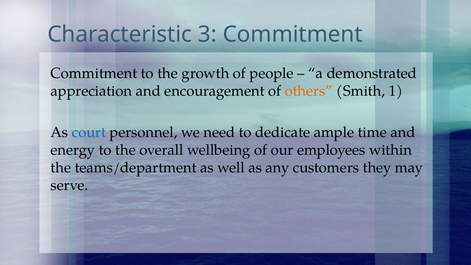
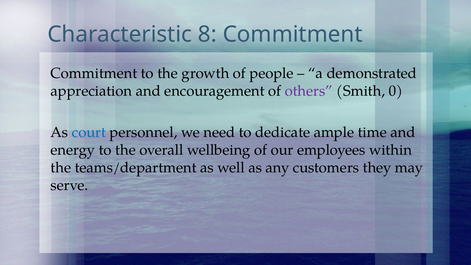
3: 3 -> 8 (207, 34)
others colour: orange -> purple (309, 91)
1: 1 -> 0 (396, 91)
